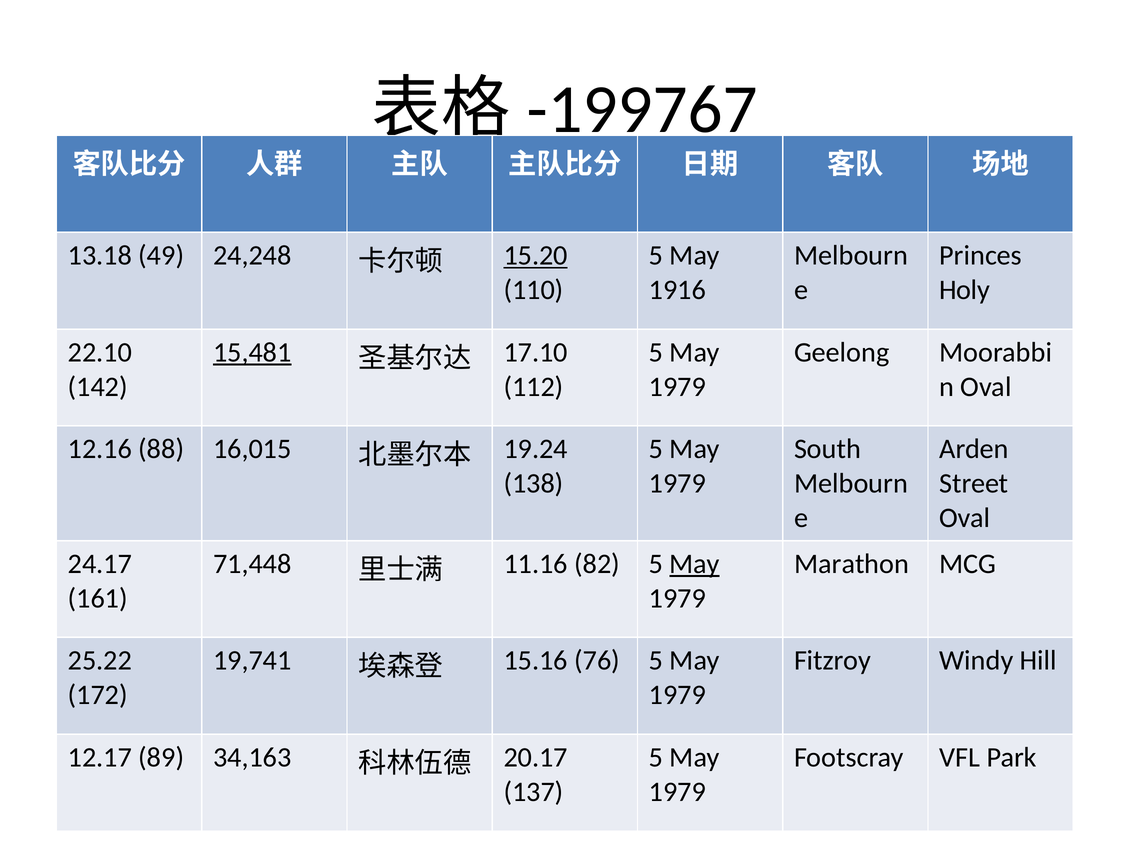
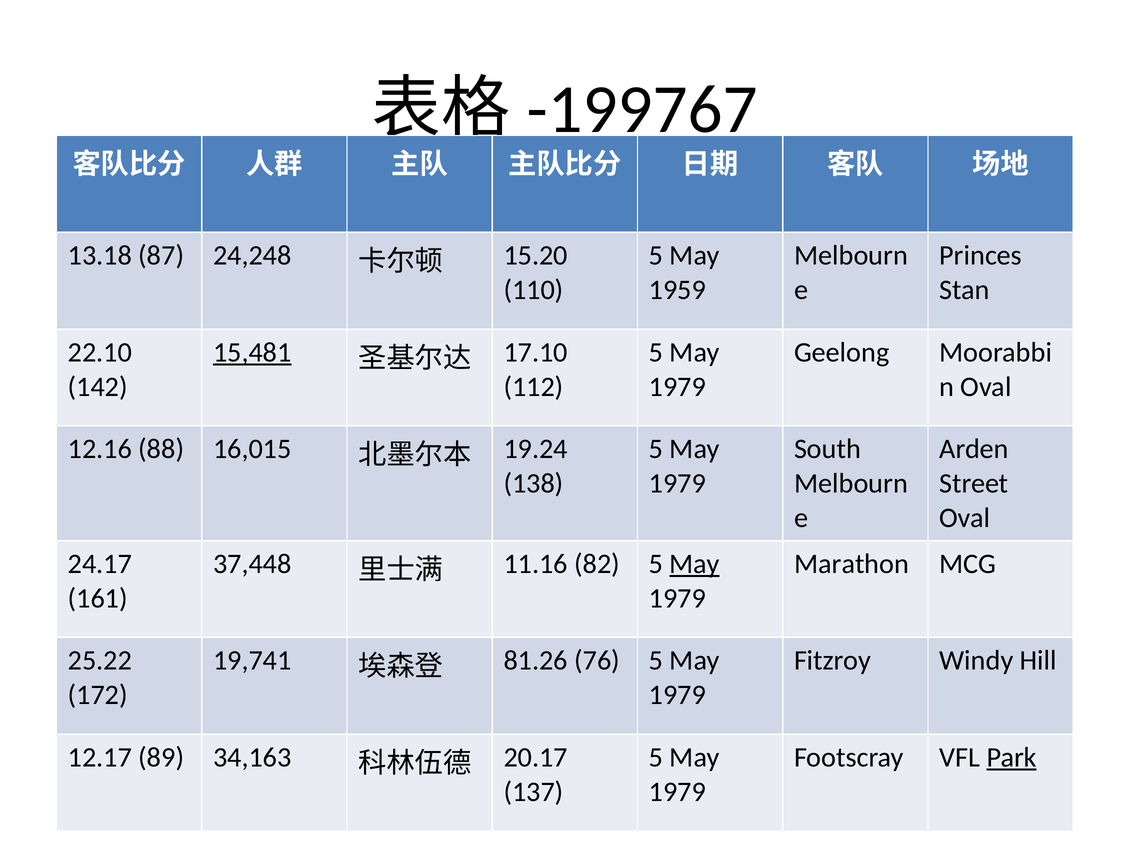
49: 49 -> 87 (161, 256)
15.20 underline: present -> none (536, 256)
1916: 1916 -> 1959 (677, 290)
Holy: Holy -> Stan (964, 290)
71,448: 71,448 -> 37,448 (252, 564)
15.16: 15.16 -> 81.26 (536, 661)
Park underline: none -> present (1012, 758)
